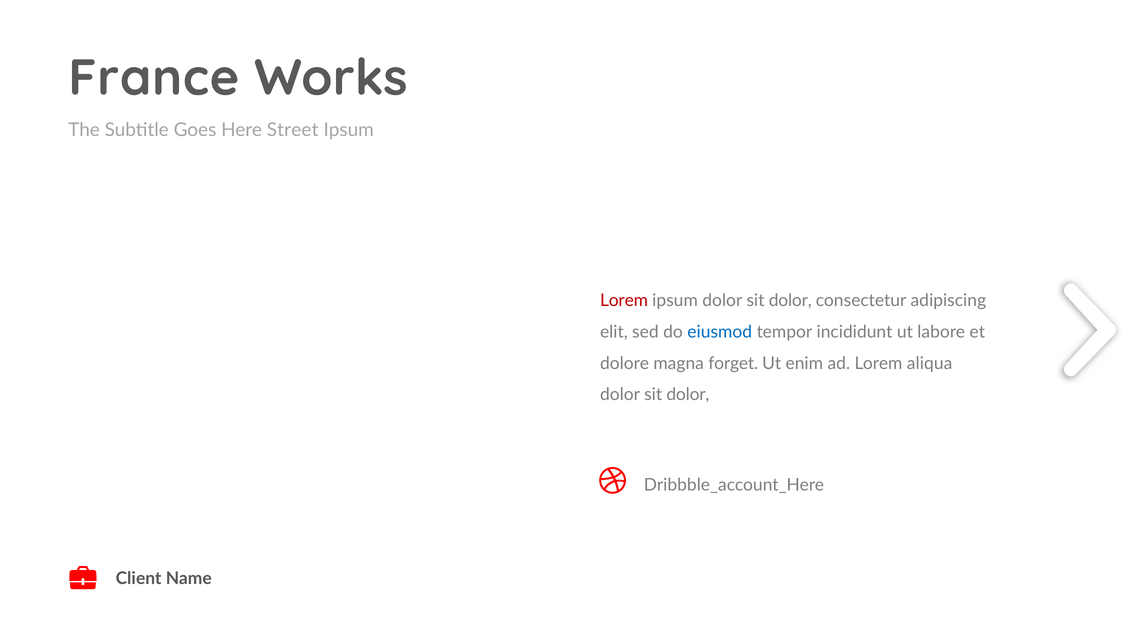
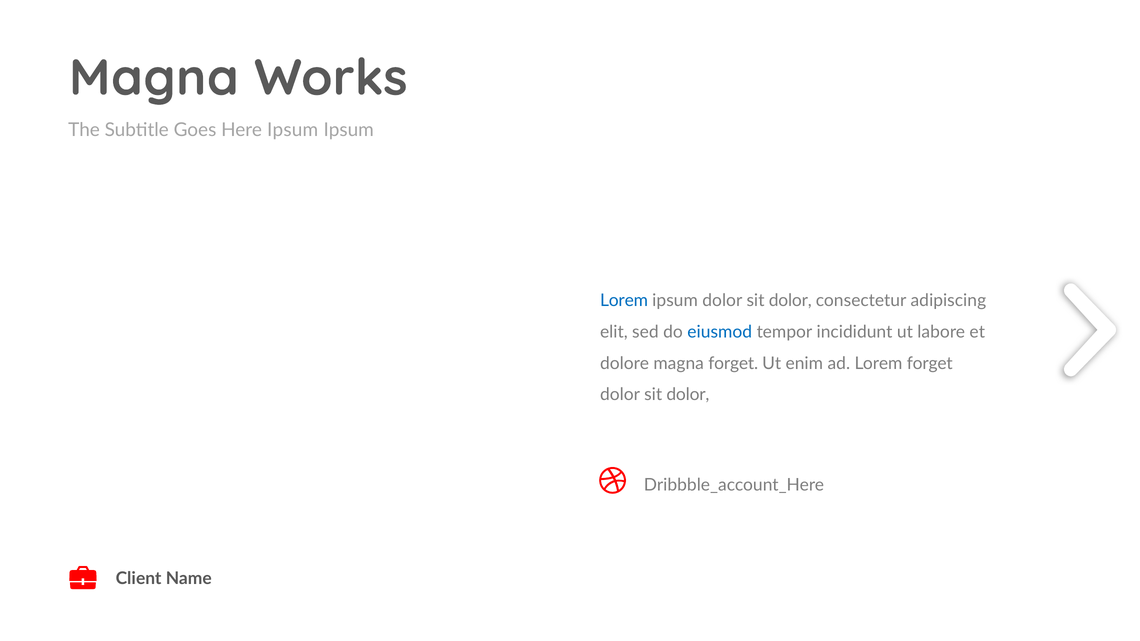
France: France -> Magna (154, 78)
Here Street: Street -> Ipsum (293, 130)
Lorem colour: red -> blue (624, 301)
Lorem aliqua: aliqua -> forget (930, 364)
